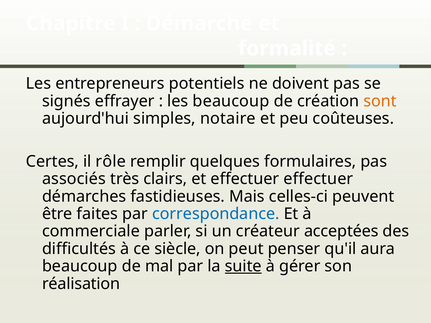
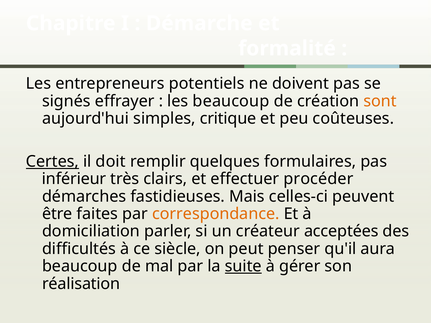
notaire: notaire -> critique (228, 119)
Certes underline: none -> present (52, 162)
rôle: rôle -> doit (111, 162)
associés: associés -> inférieur (74, 179)
effectuer effectuer: effectuer -> procéder (318, 179)
correspondance colour: blue -> orange (216, 214)
commerciale: commerciale -> domiciliation (91, 231)
